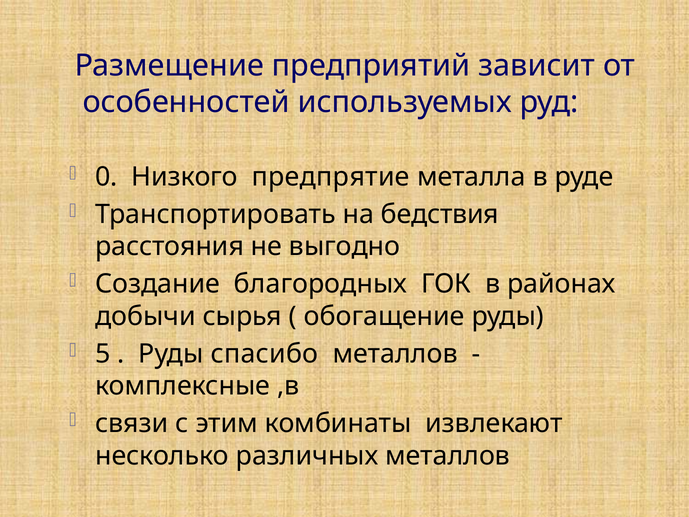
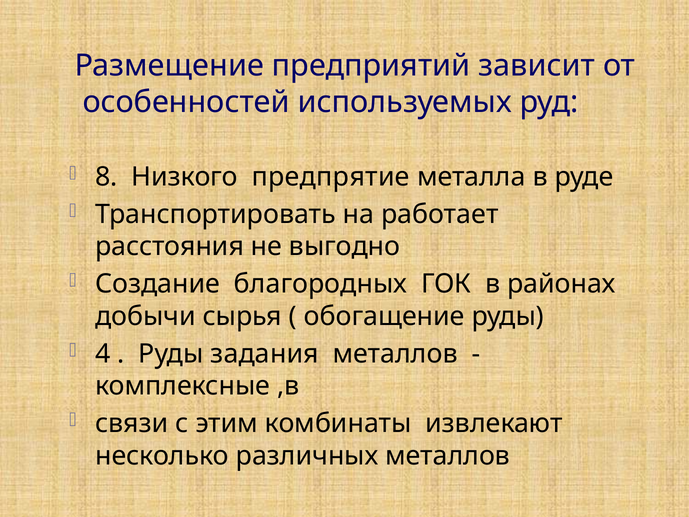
0: 0 -> 8 (106, 177)
бедствия: бедствия -> работает (440, 214)
5: 5 -> 4 (103, 354)
спасибо: спасибо -> задания (265, 354)
